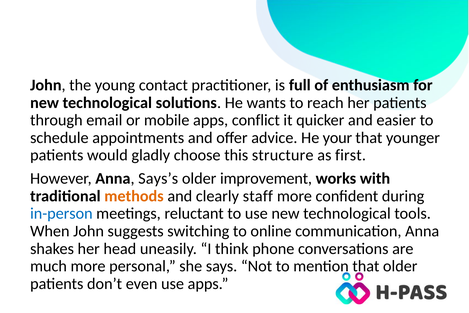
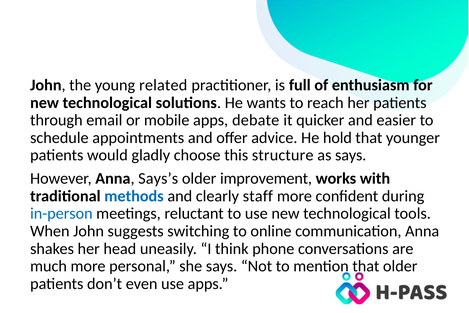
contact: contact -> related (163, 85)
conflict: conflict -> debate (256, 120)
your: your -> hold (337, 138)
as first: first -> says (351, 155)
methods colour: orange -> blue (134, 196)
